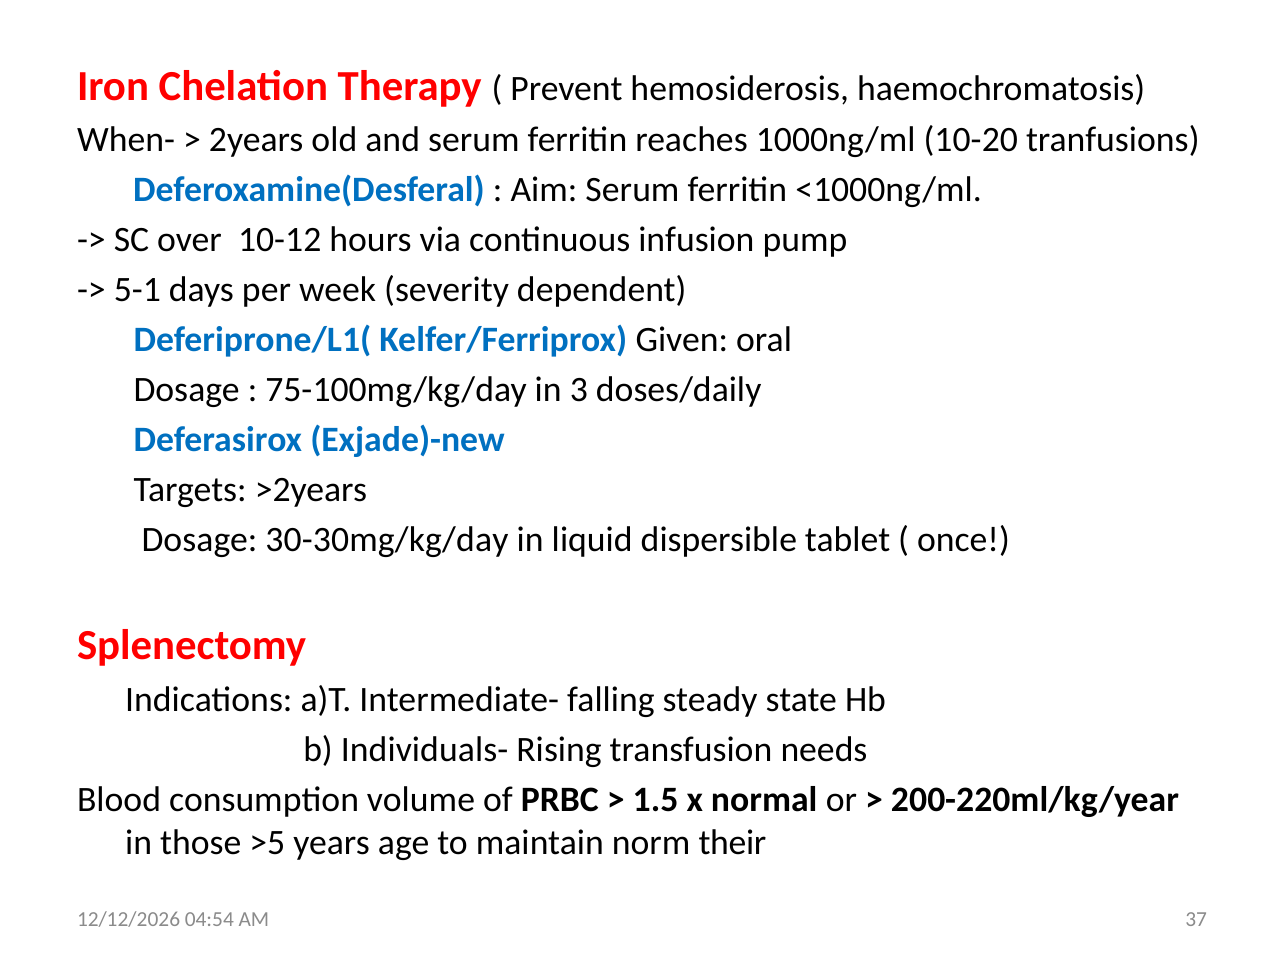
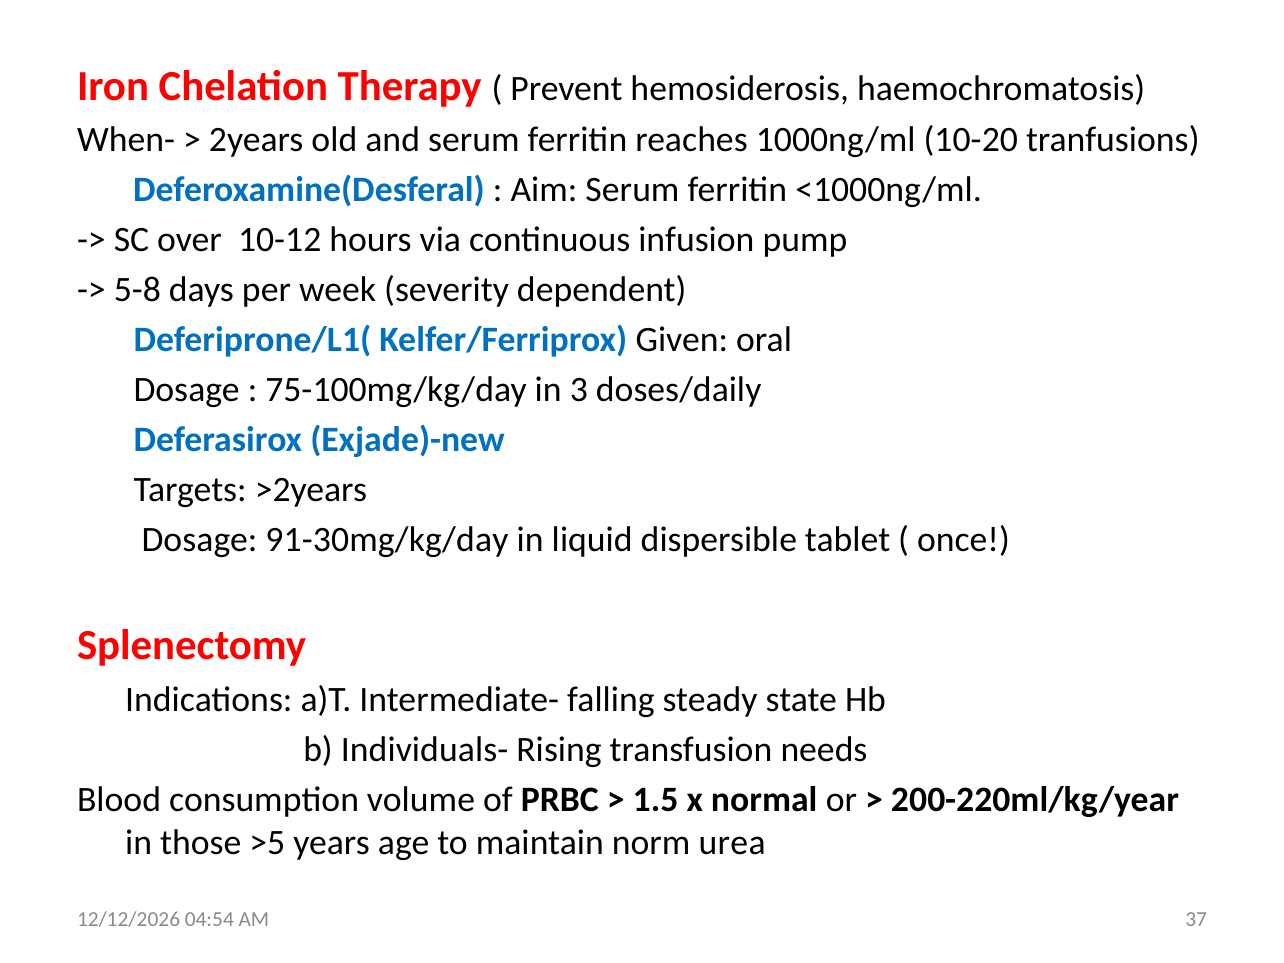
5-1: 5-1 -> 5-8 (137, 290)
30-30mg/kg/day: 30-30mg/kg/day -> 91-30mg/kg/day (387, 540)
their: their -> urea (732, 842)
